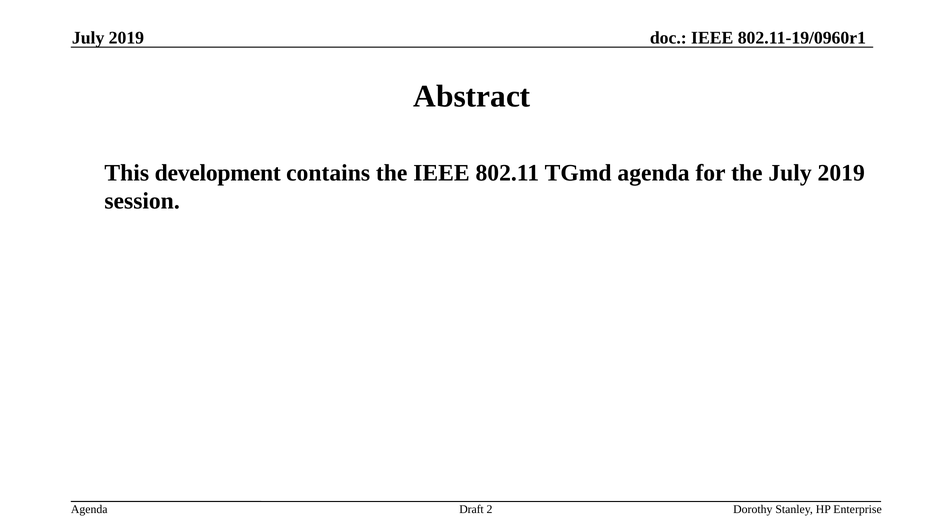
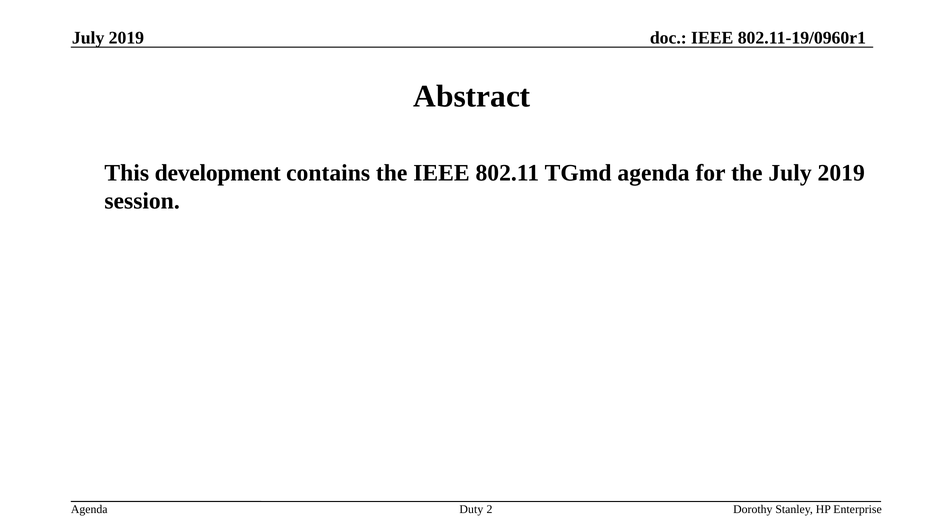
Draft: Draft -> Duty (471, 509)
